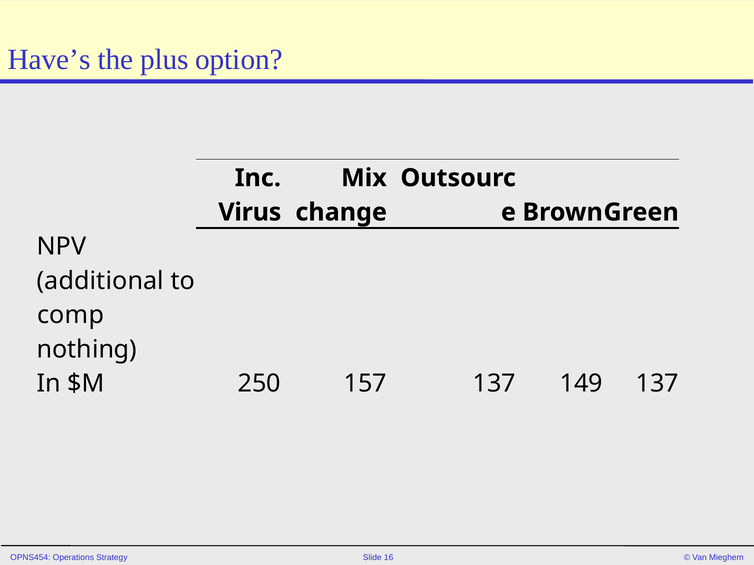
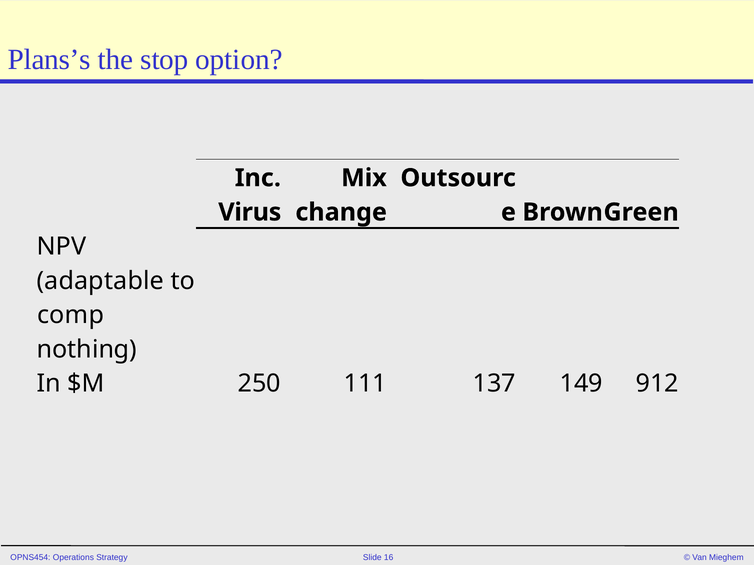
Have’s: Have’s -> Plans’s (49, 60)
plus: plus -> stop (164, 60)
additional: additional -> adaptable (100, 281)
157: 157 -> 111 (365, 384)
149 137: 137 -> 912 (657, 384)
